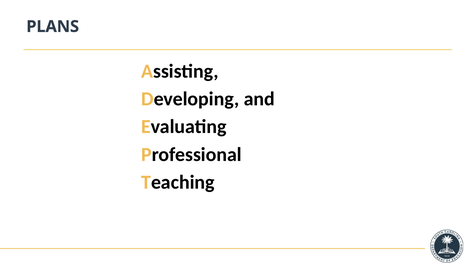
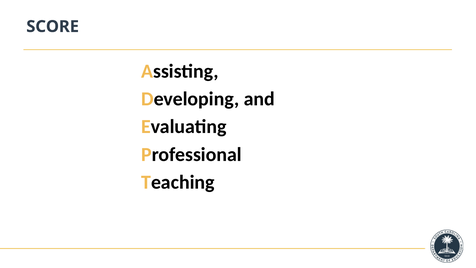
PLANS: PLANS -> SCORE (53, 27)
